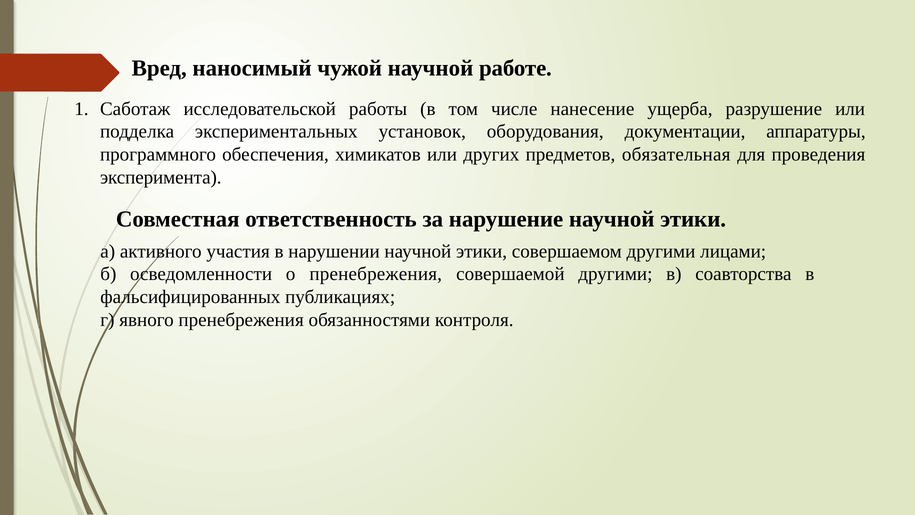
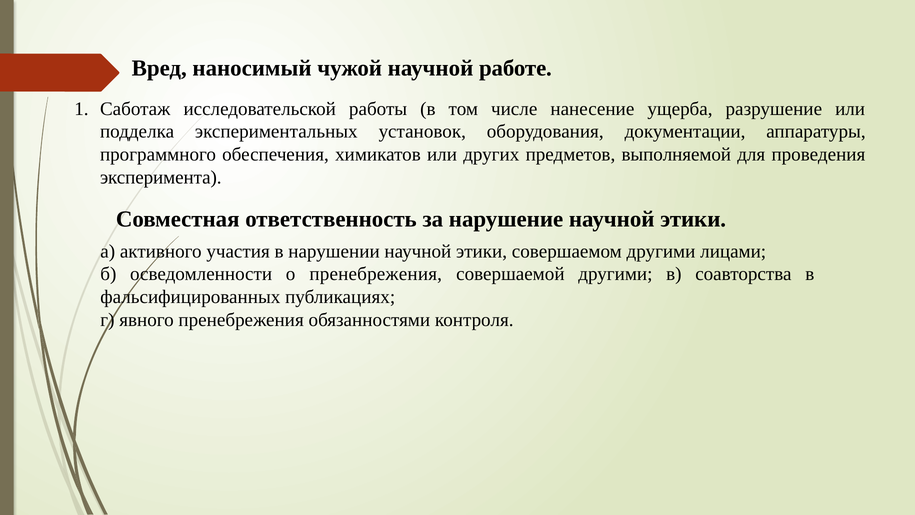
обязательная: обязательная -> выполняемой (676, 154)
